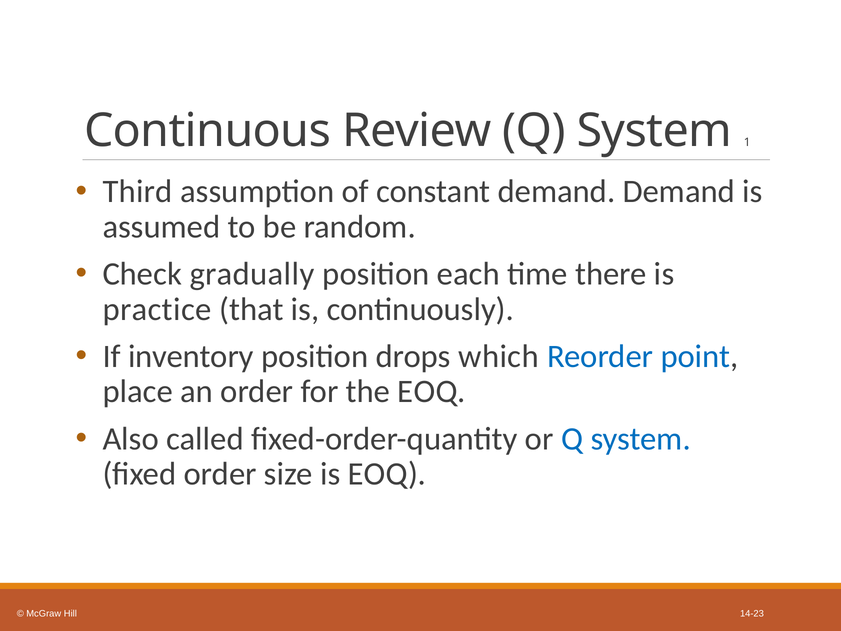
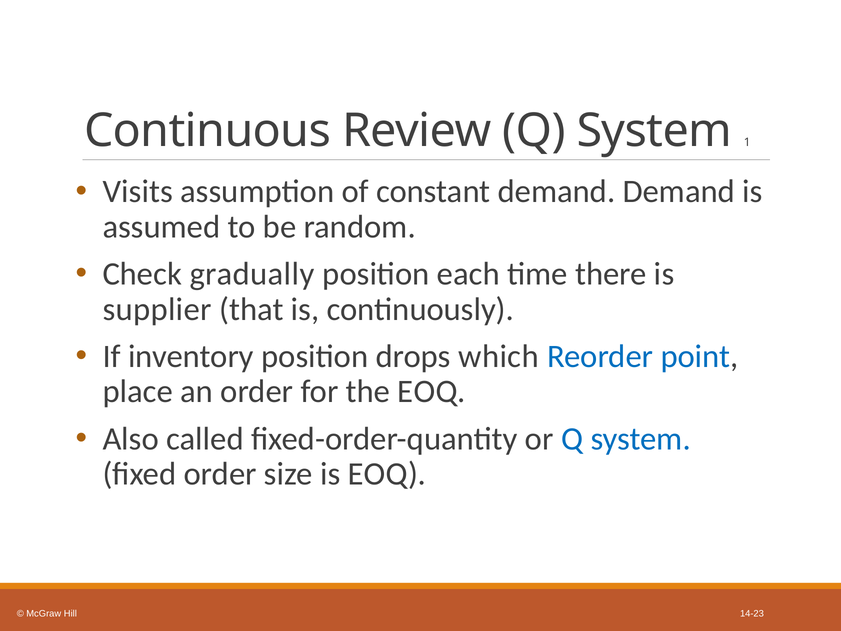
Third: Third -> Visits (138, 192)
practice: practice -> supplier (157, 309)
